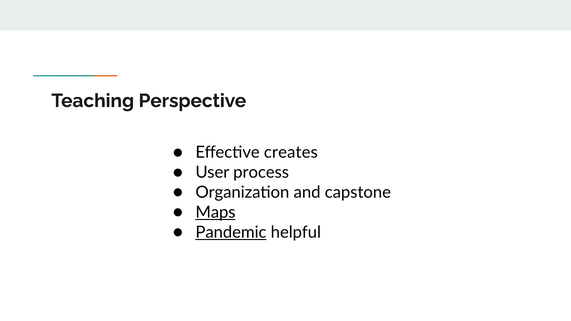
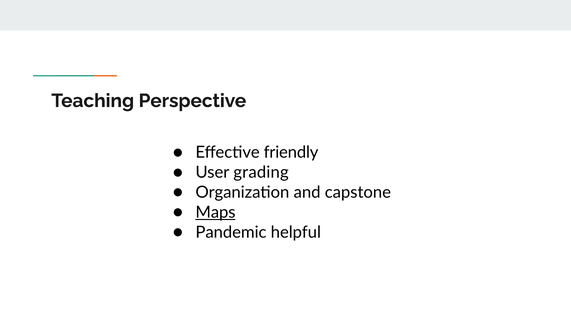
creates: creates -> friendly (291, 153)
process: process -> grading (261, 173)
Pandemic underline: present -> none (231, 233)
